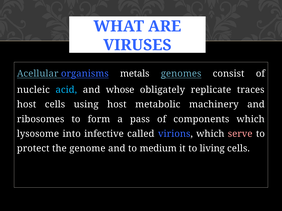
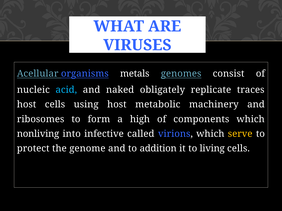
whose: whose -> naked (120, 90)
pass: pass -> high (140, 119)
lysosome: lysosome -> nonliving (38, 134)
serve colour: pink -> yellow (240, 134)
medium: medium -> addition (158, 149)
